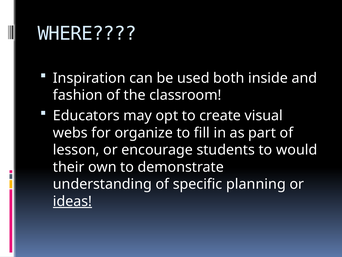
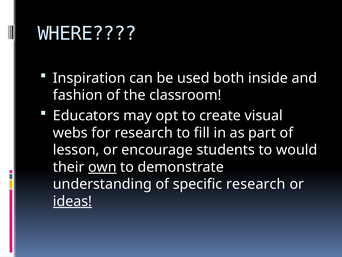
for organize: organize -> research (144, 133)
own underline: none -> present (102, 167)
specific planning: planning -> research (256, 184)
